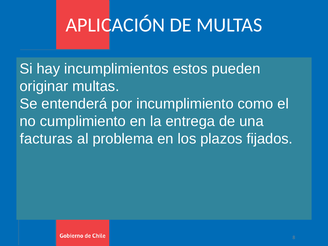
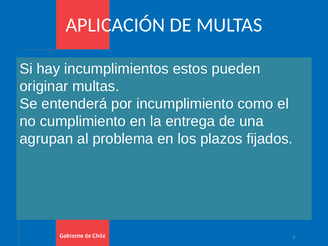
facturas: facturas -> agrupan (46, 139)
